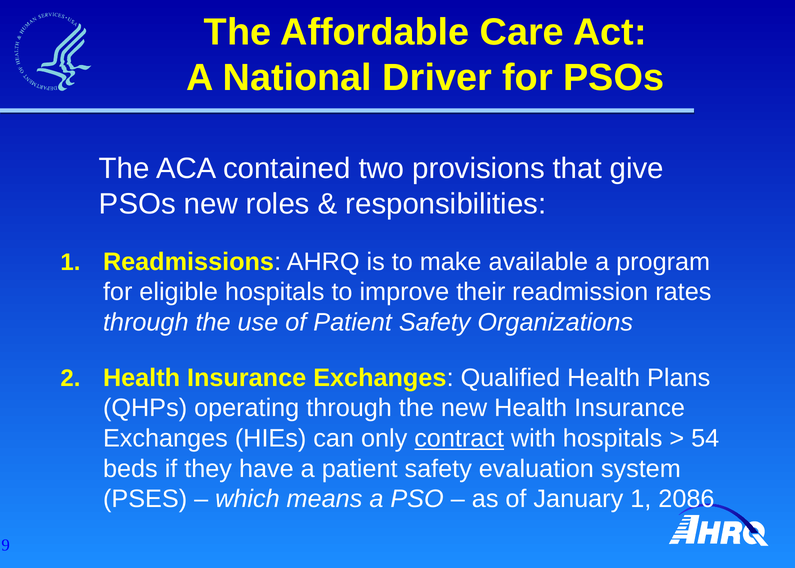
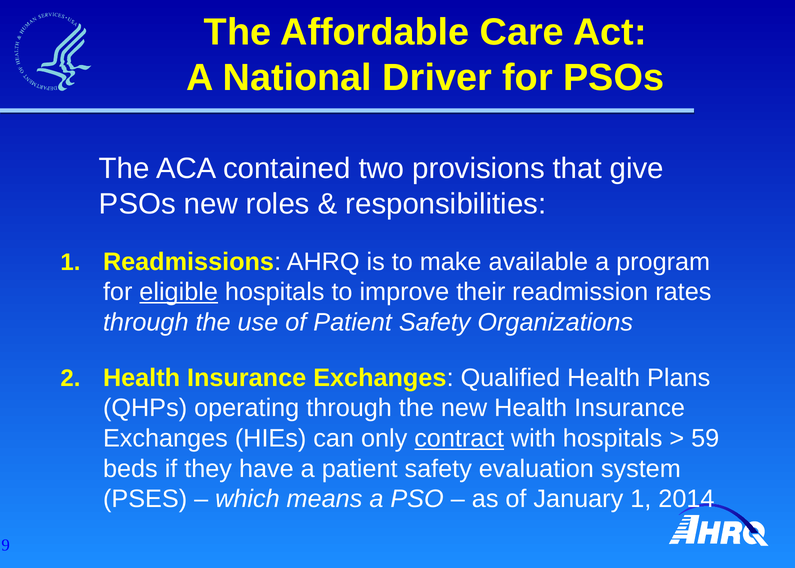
eligible underline: none -> present (179, 292)
54: 54 -> 59 (705, 438)
2086: 2086 -> 2014 (686, 499)
